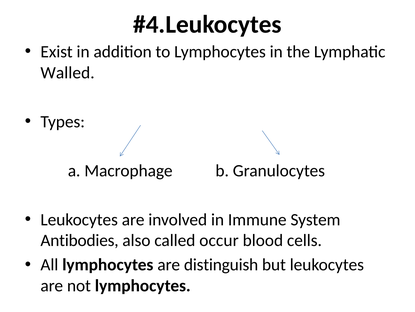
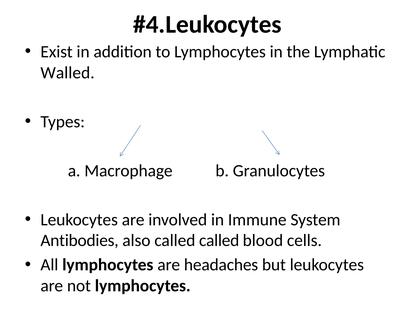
called occur: occur -> called (219, 240)
distinguish: distinguish -> headaches (221, 264)
